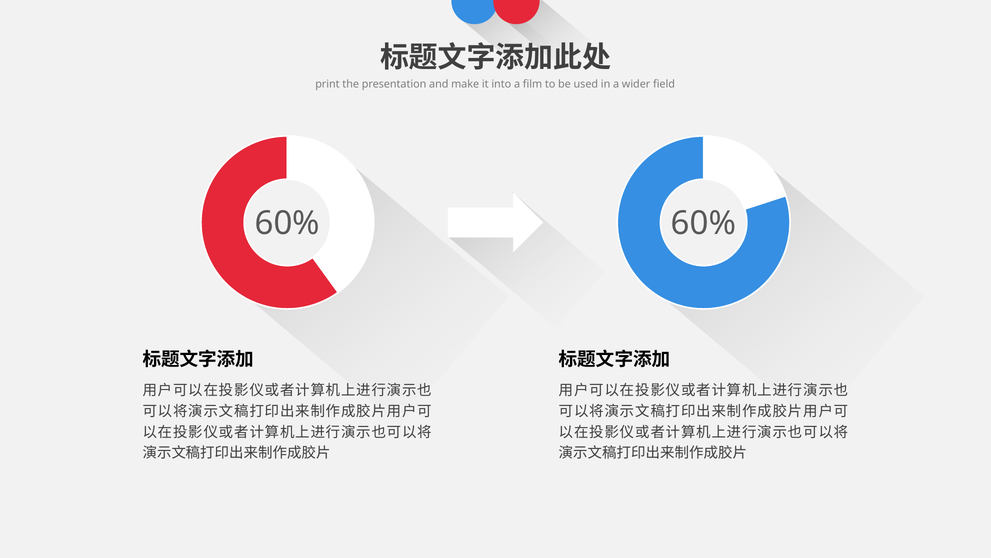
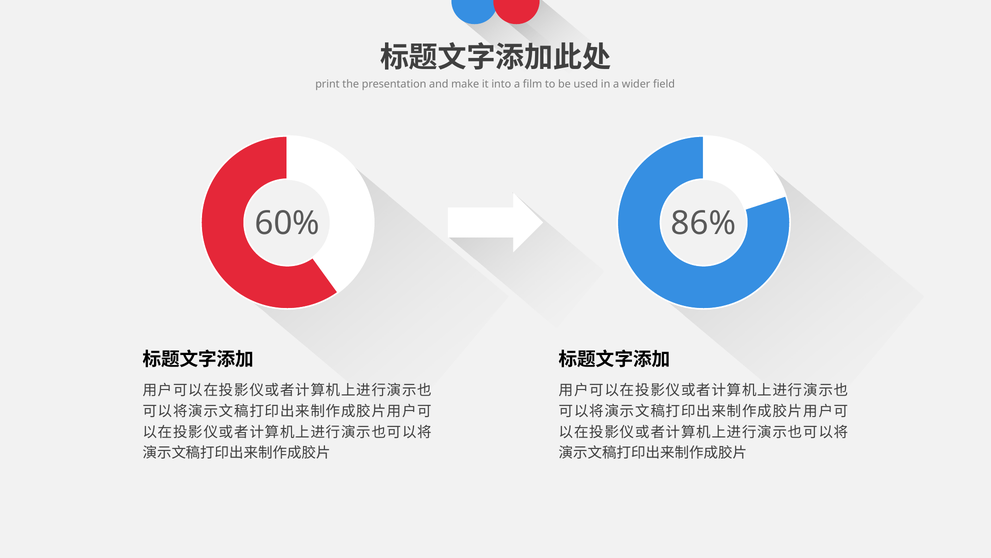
60%: 60% -> 86% (704, 223)
